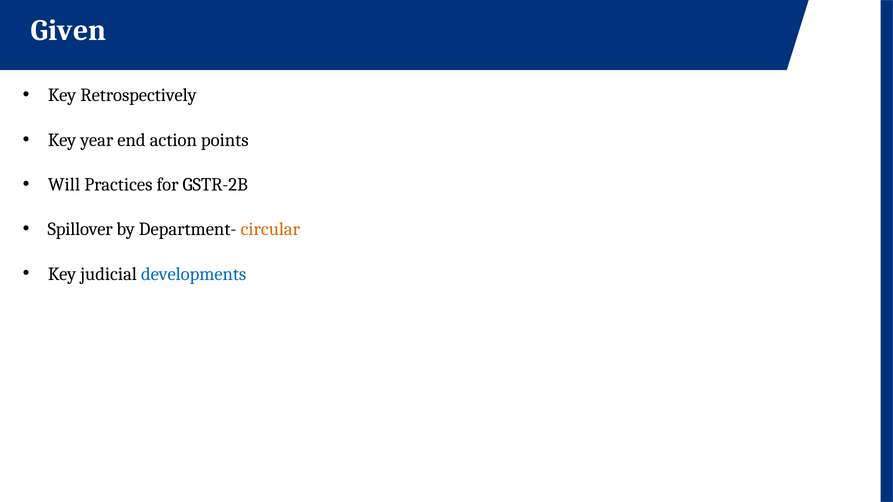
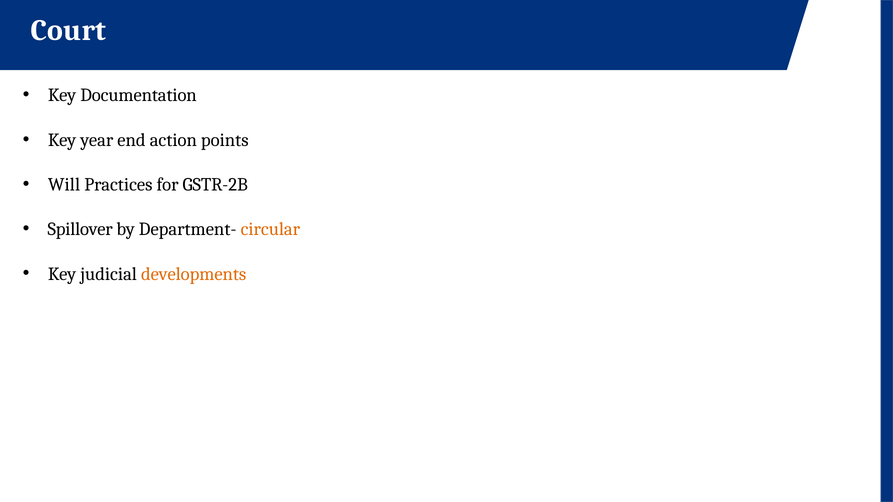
Given: Given -> Court (68, 30)
Retrospectively: Retrospectively -> Documentation (139, 95)
developments colour: blue -> orange (194, 274)
